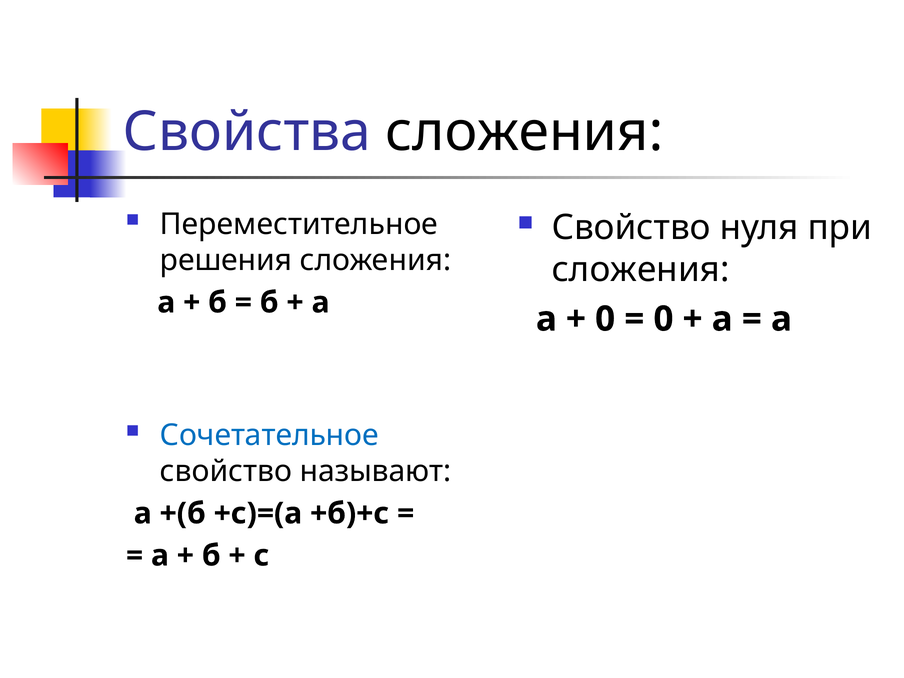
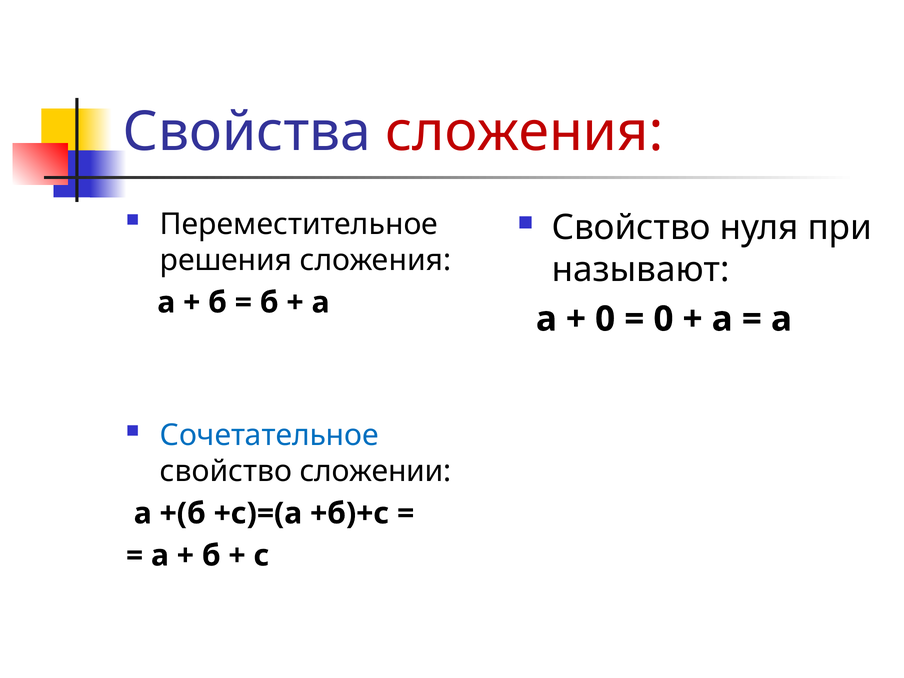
сложения colour: black -> red (524, 132)
сложения: сложения -> называют (641, 270)
называют: называют -> сложении (376, 471)
